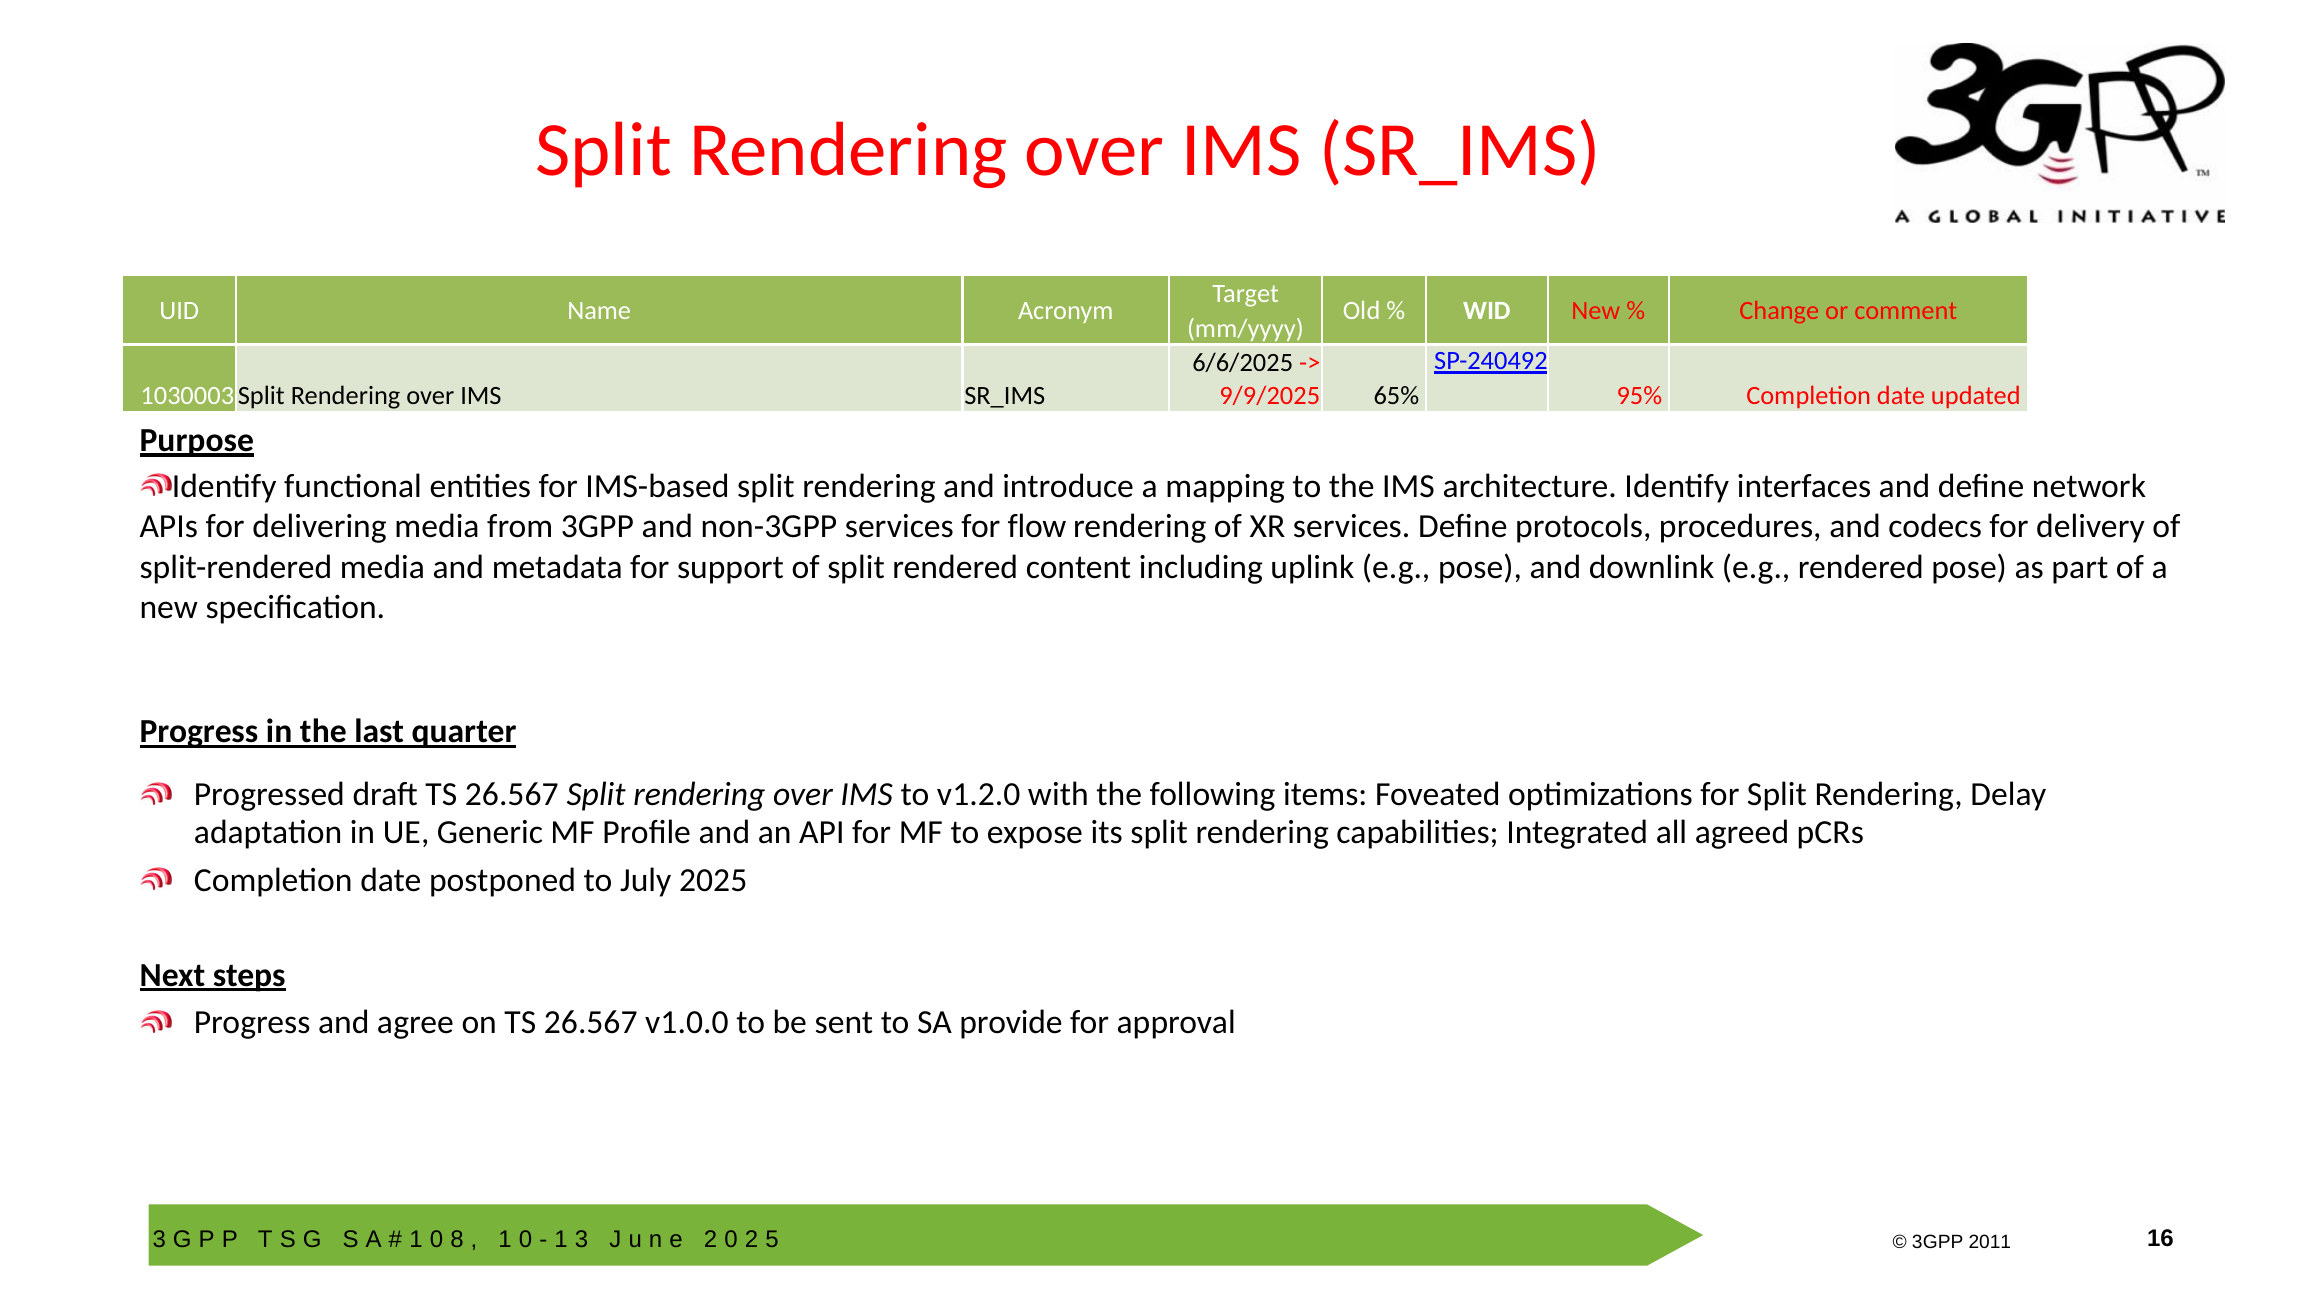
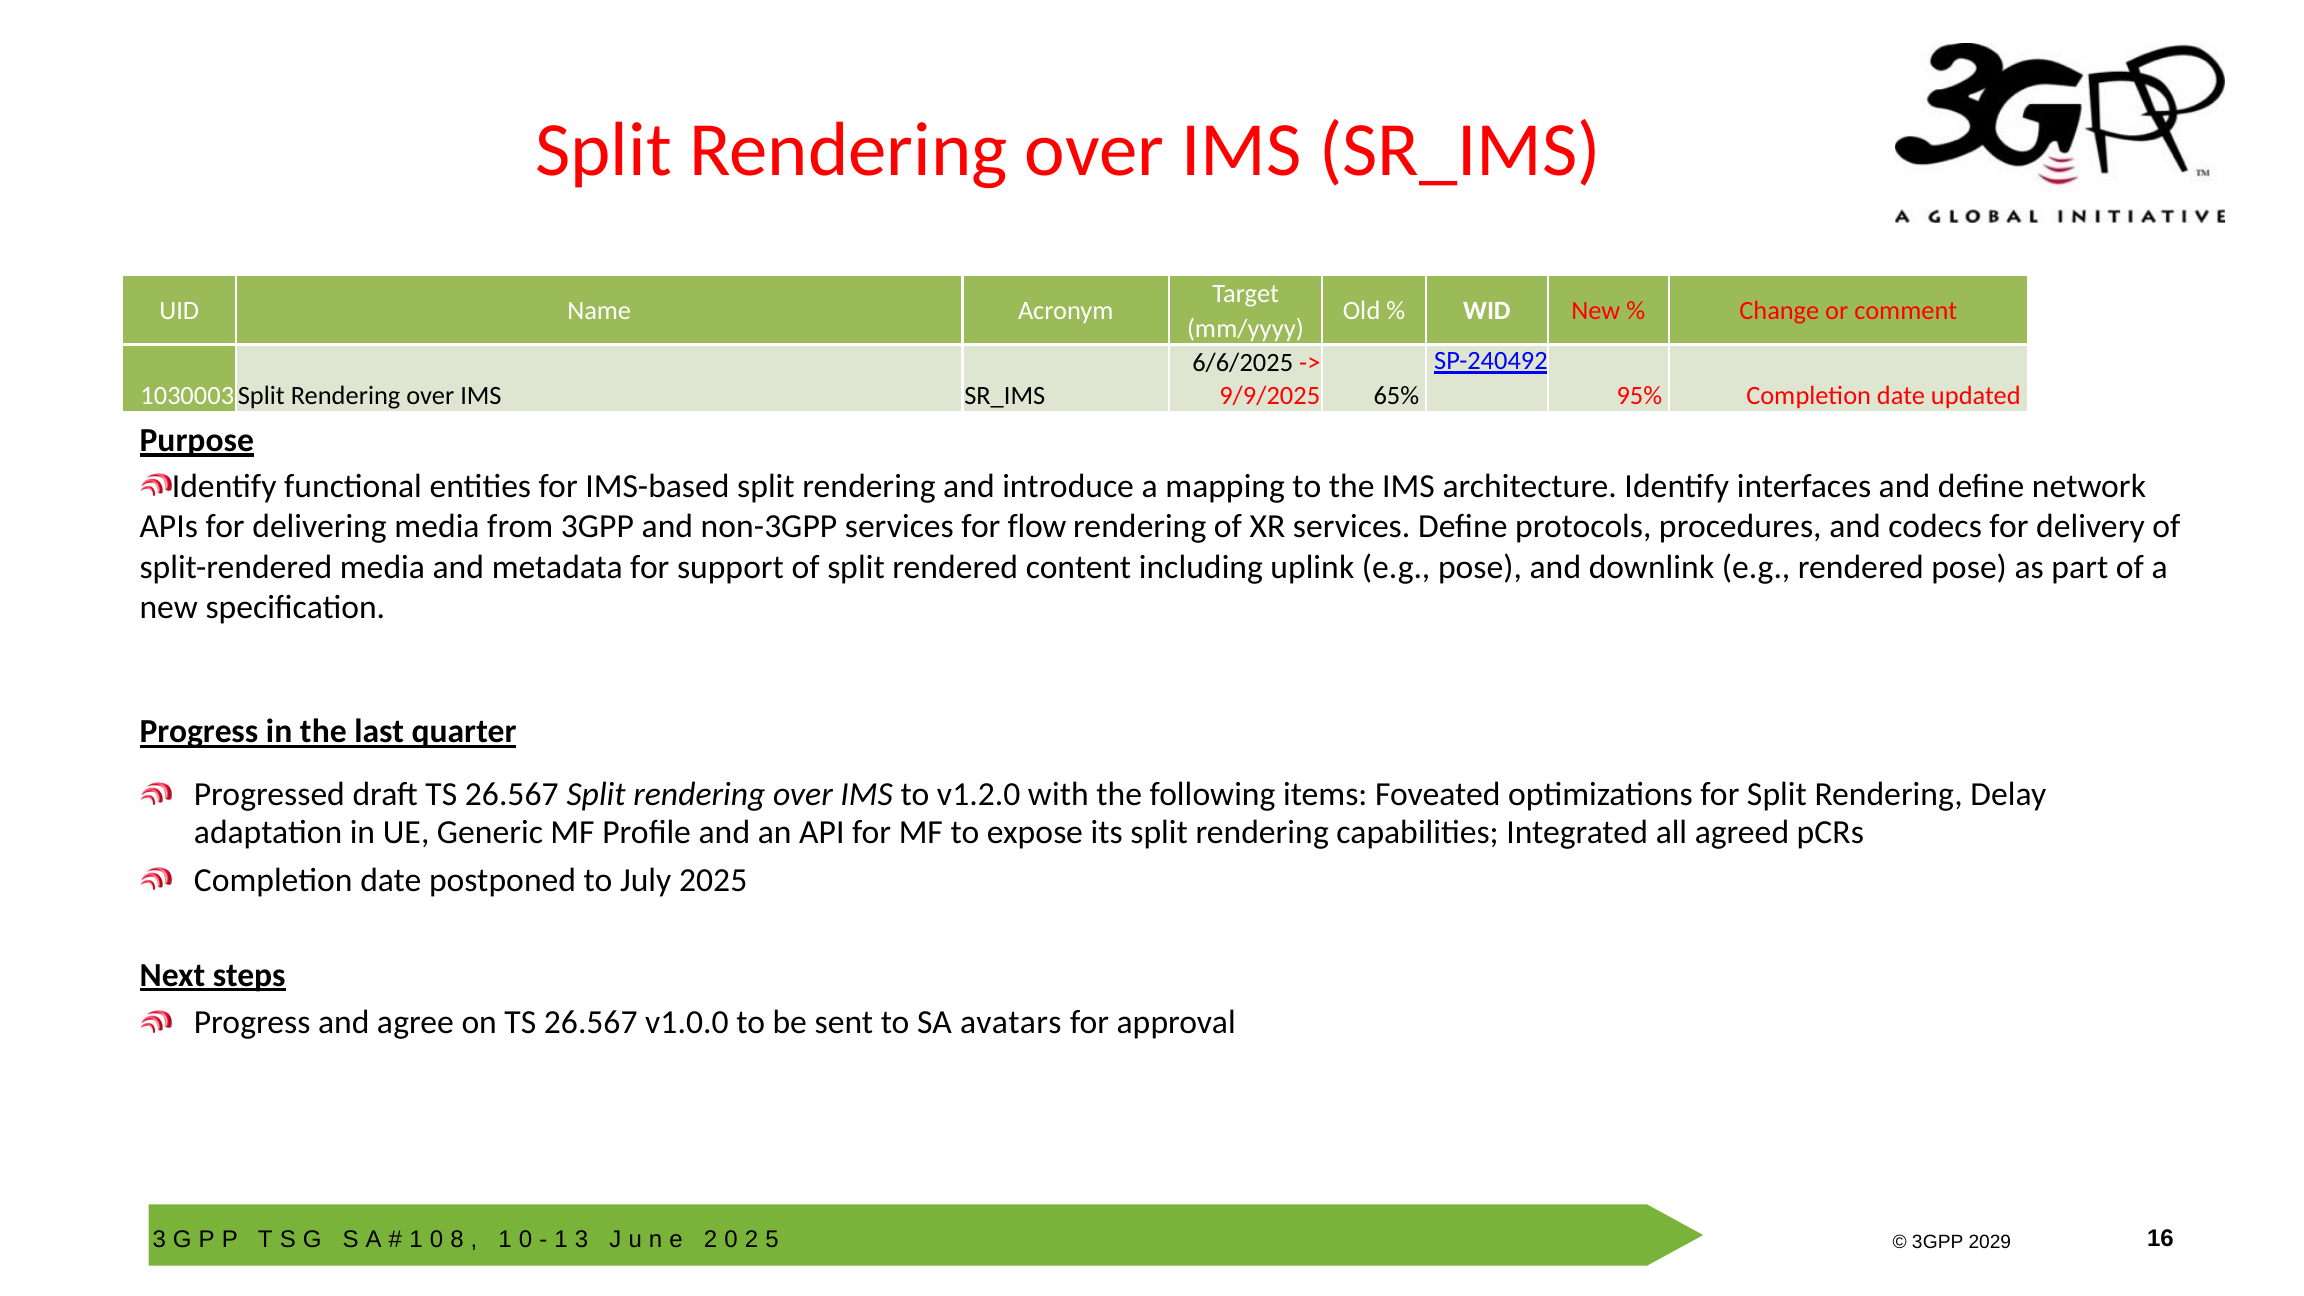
provide: provide -> avatars (1011, 1023)
2011: 2011 -> 2029 (1990, 1243)
